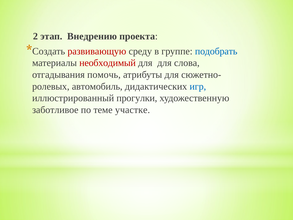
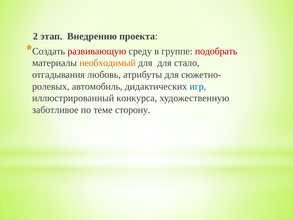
подобрать colour: blue -> red (216, 51)
необходимый colour: red -> orange (108, 63)
слова: слова -> стало (187, 63)
помочь: помочь -> любовь (104, 75)
прогулки: прогулки -> конкурса (137, 98)
участке: участке -> сторону (133, 110)
